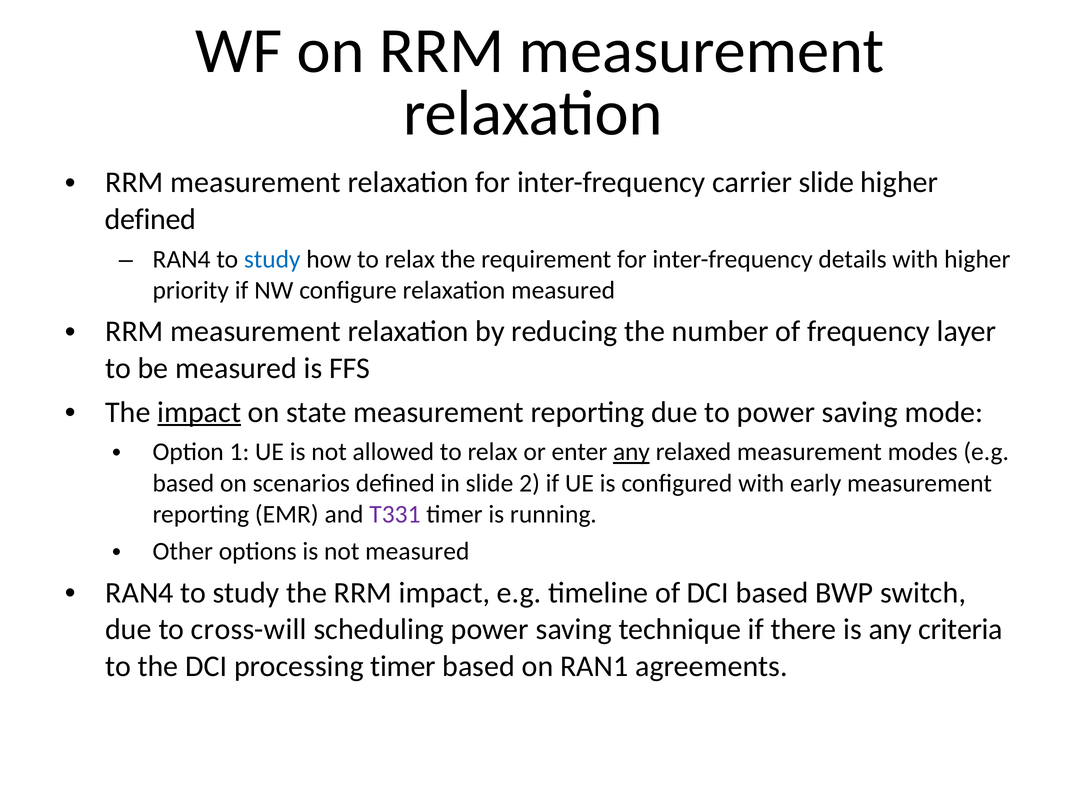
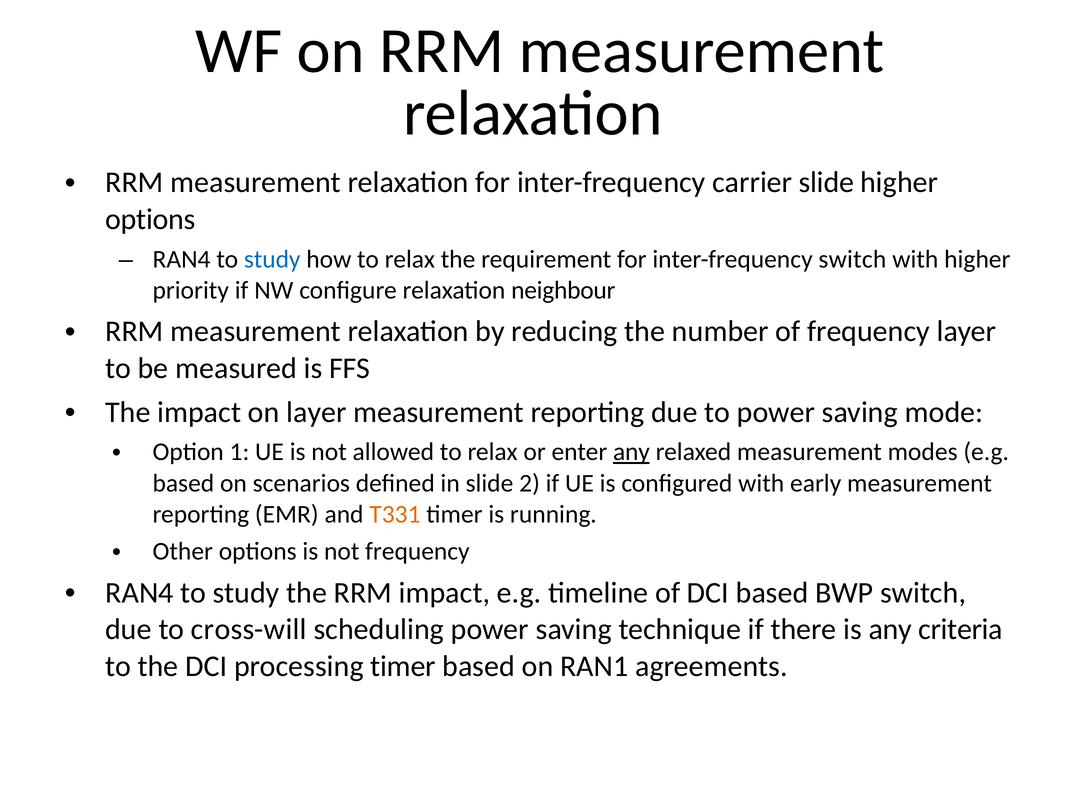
defined: defined -> options (150, 219)
inter-frequency details: details -> switch (852, 259)
relaxation measured: measured -> neighbour (563, 290)
impact underline: present -> none (199, 412)
on state: state -> layer (316, 412)
T331 colour: purple -> orange (395, 514)
not measured: measured -> frequency (417, 552)
